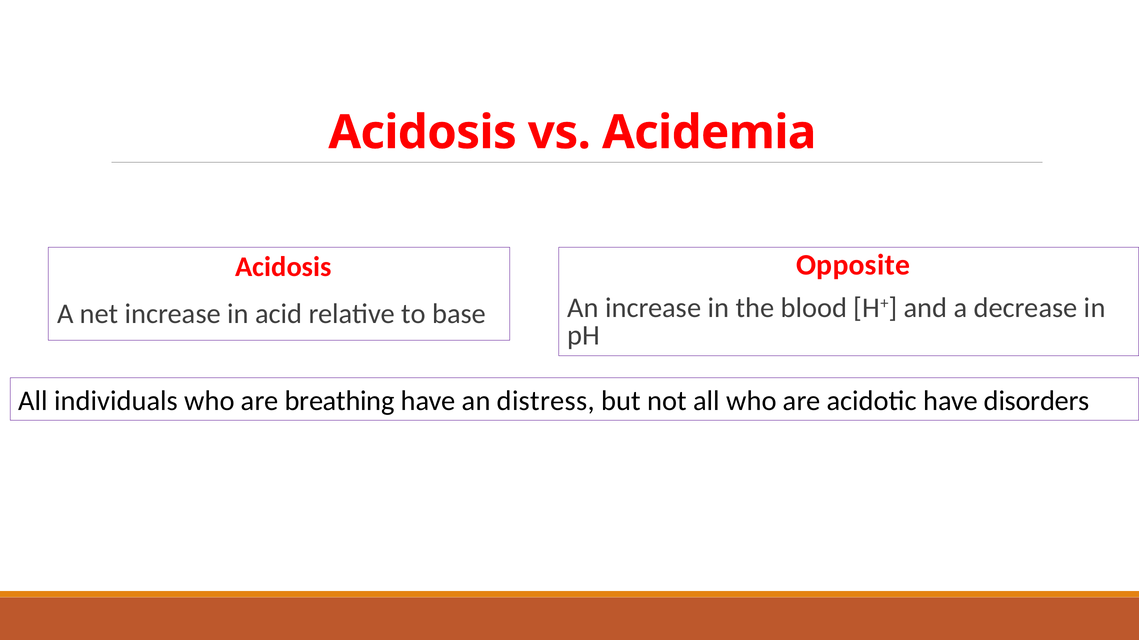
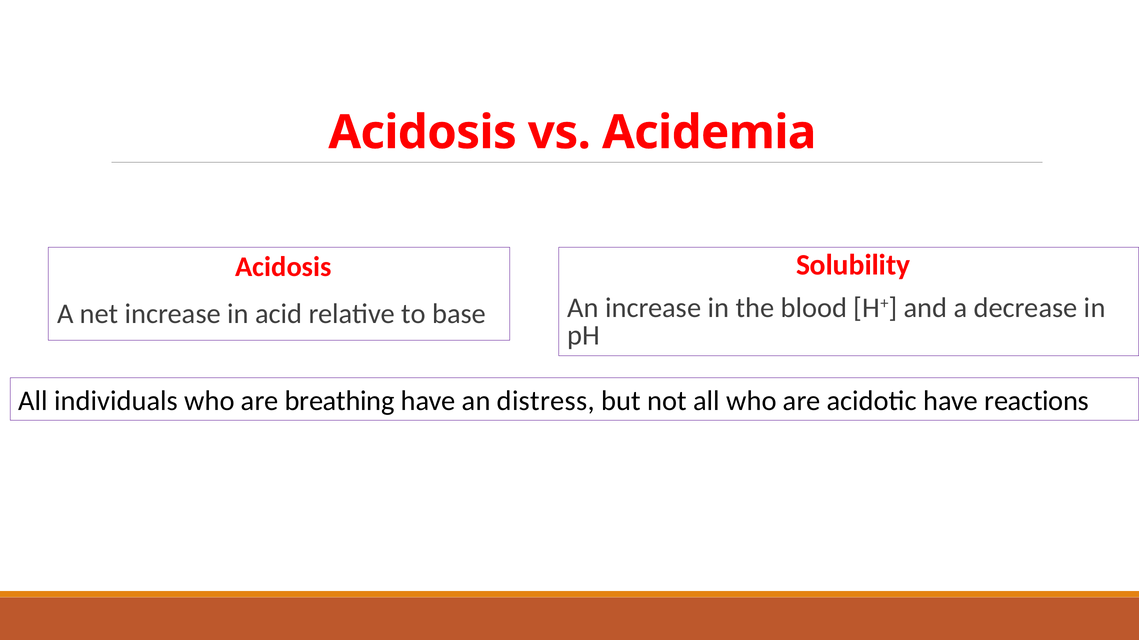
Opposite: Opposite -> Solubility (853, 265)
disorders: disorders -> reactions (1037, 401)
